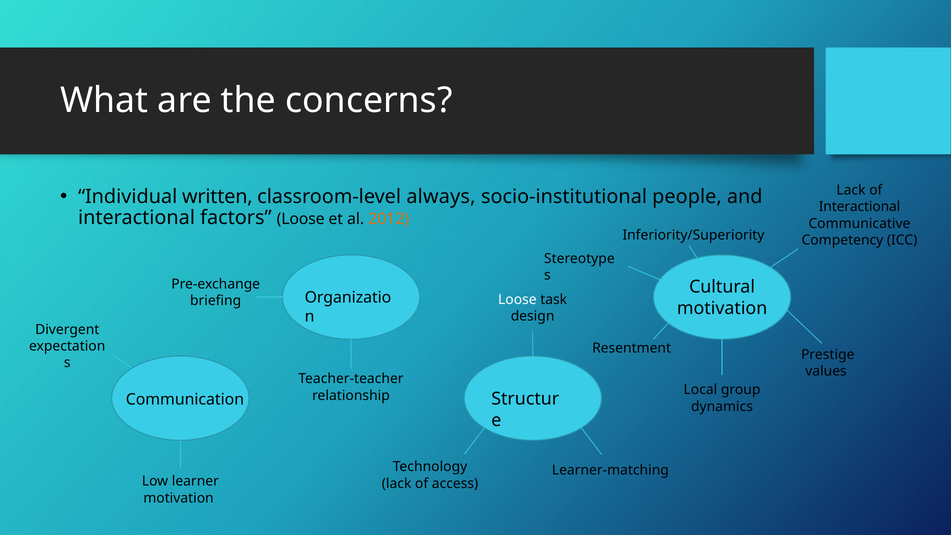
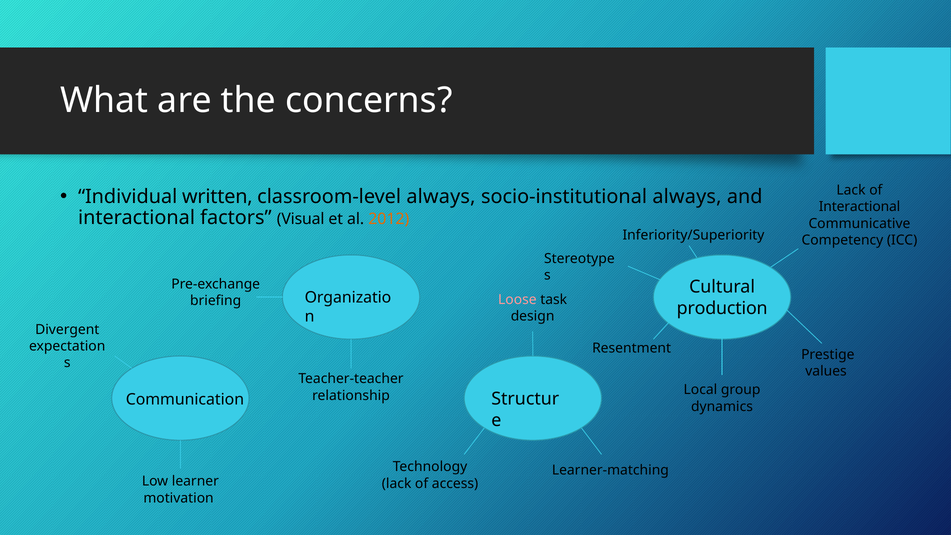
socio-institutional people: people -> always (687, 196)
factors Loose: Loose -> Visual (301, 219)
Loose colour: white -> pink (517, 300)
motivation: motivation -> production (722, 308)
